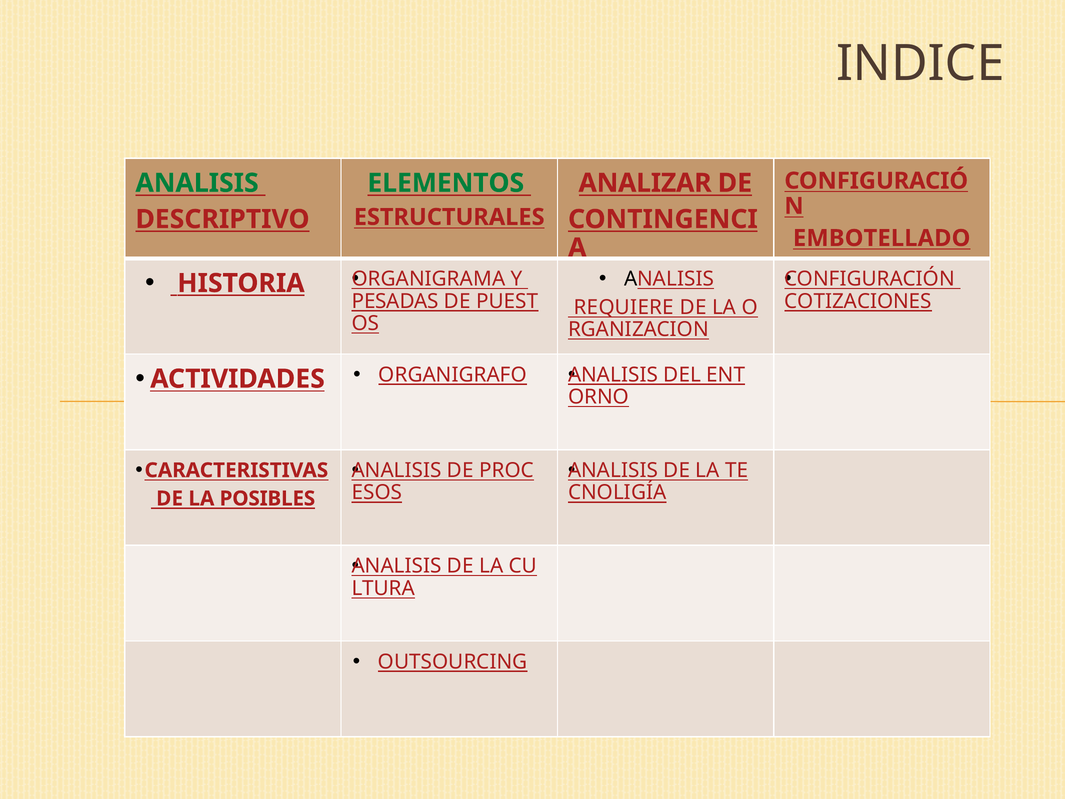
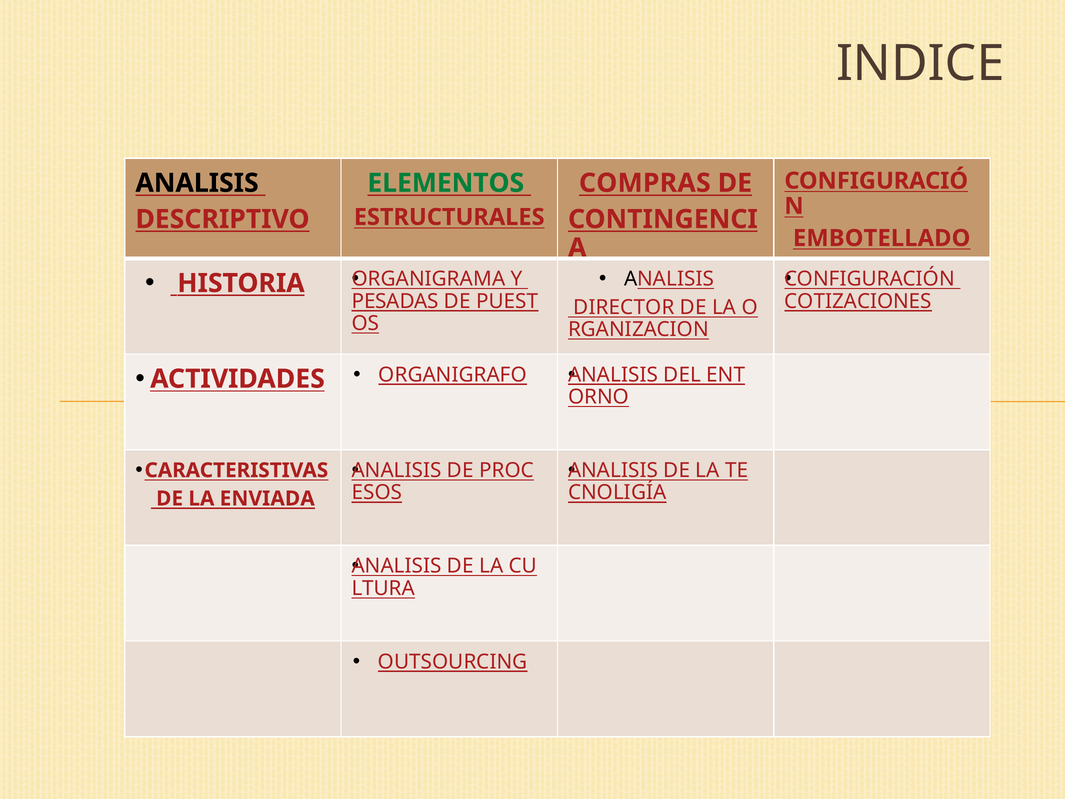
ANALISIS colour: green -> black (197, 183)
ANALIZAR: ANALIZAR -> COMPRAS (645, 183)
REQUIERE: REQUIERE -> DIRECTOR (624, 307)
POSIBLES: POSIBLES -> ENVIADA (267, 498)
